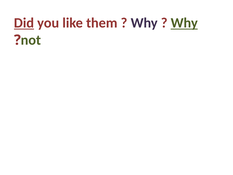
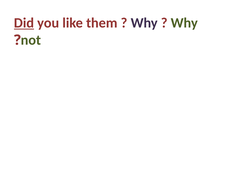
Why underline: present -> none (184, 23)
